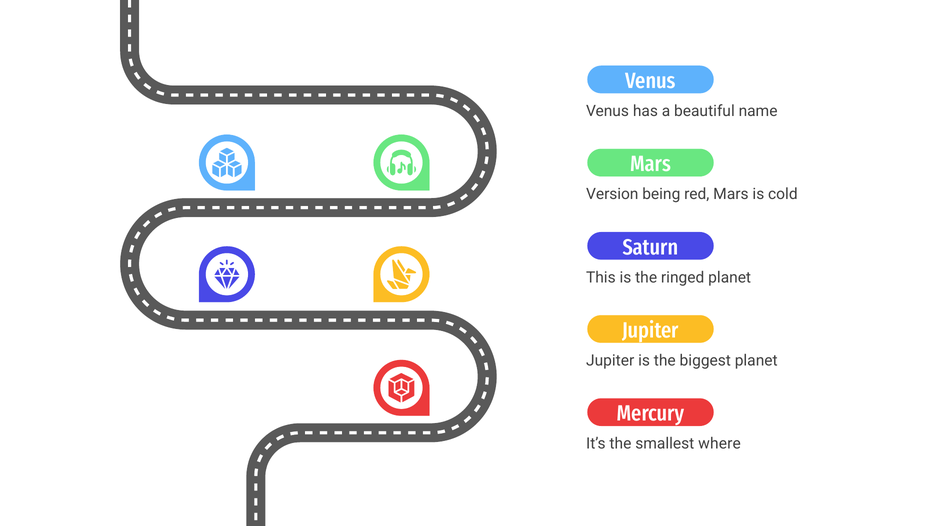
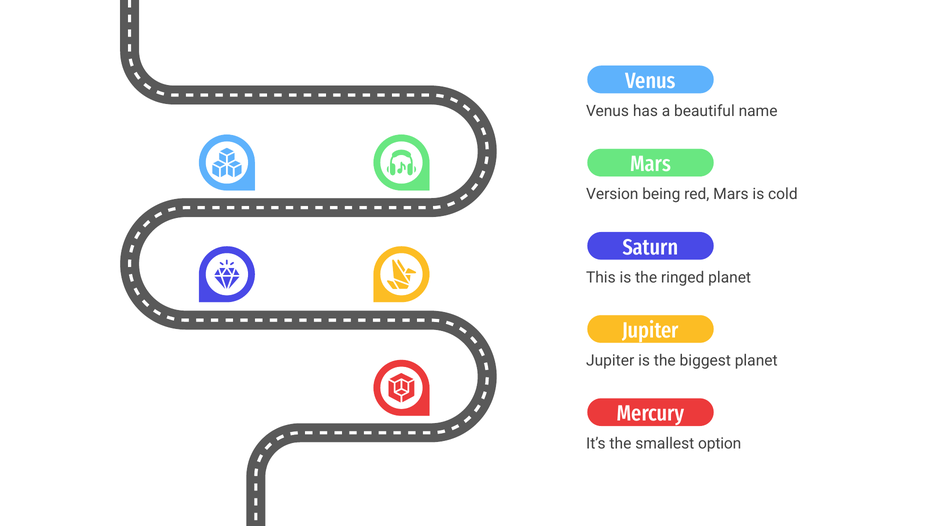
where: where -> option (720, 444)
